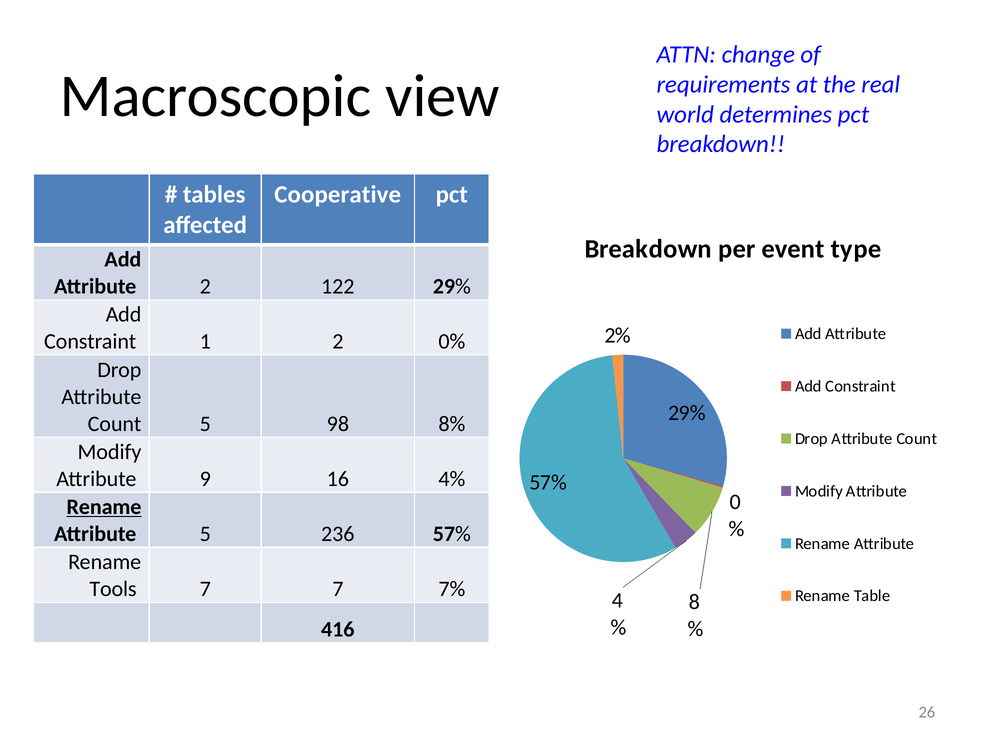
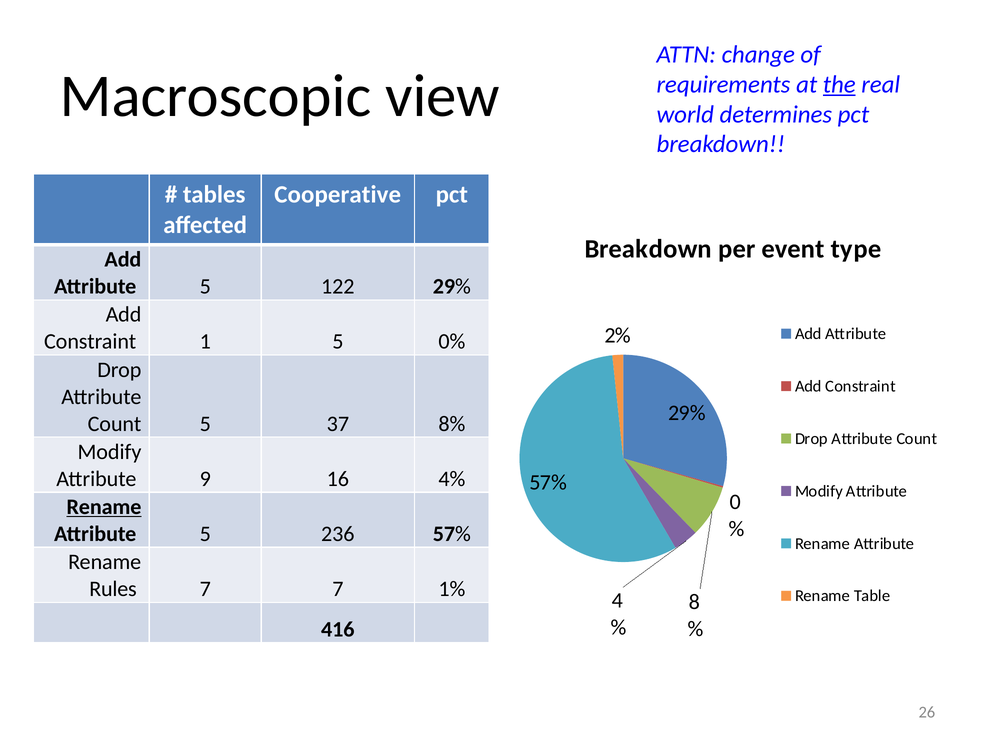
the underline: none -> present (839, 85)
2: 2 -> 5 (205, 287)
1 2: 2 -> 5 (338, 342)
98: 98 -> 37 (338, 424)
Tools: Tools -> Rules (113, 589)
7%: 7% -> 1% (452, 589)
